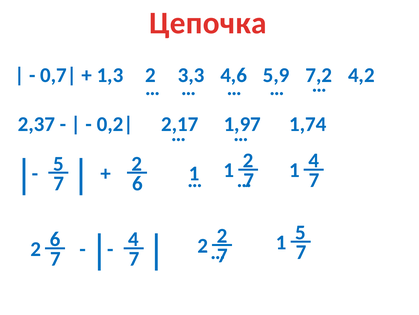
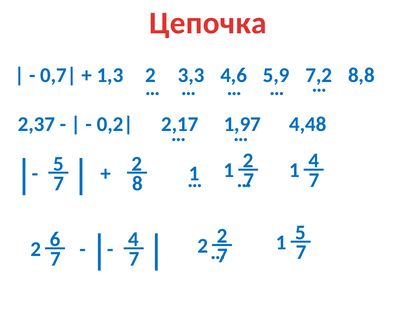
4,2: 4,2 -> 8,8 (361, 75)
1,74: 1,74 -> 4,48 (308, 124)
6: 6 -> 8 (137, 183)
